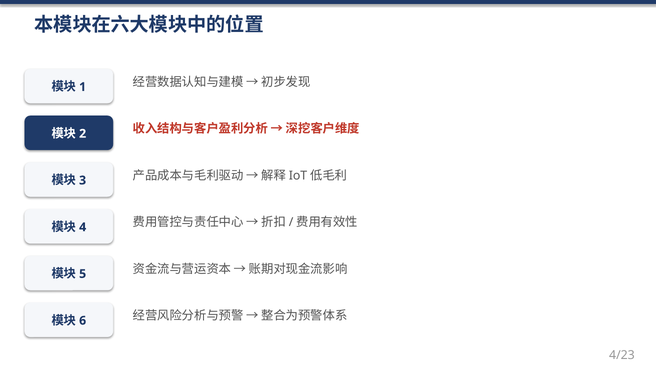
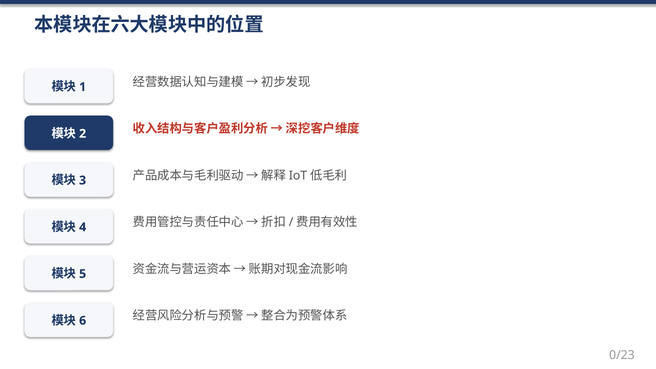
4/23: 4/23 -> 0/23 (622, 355)
